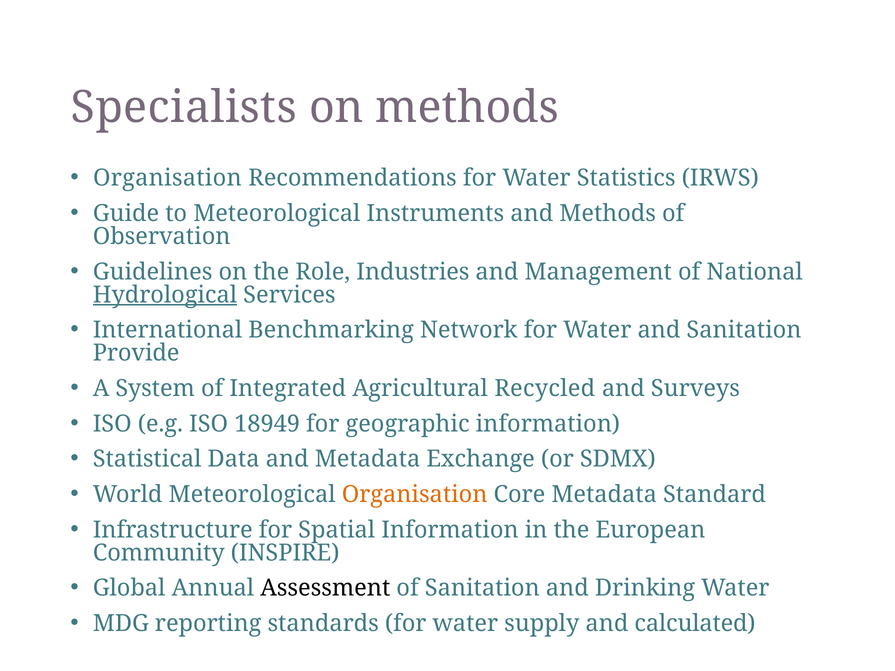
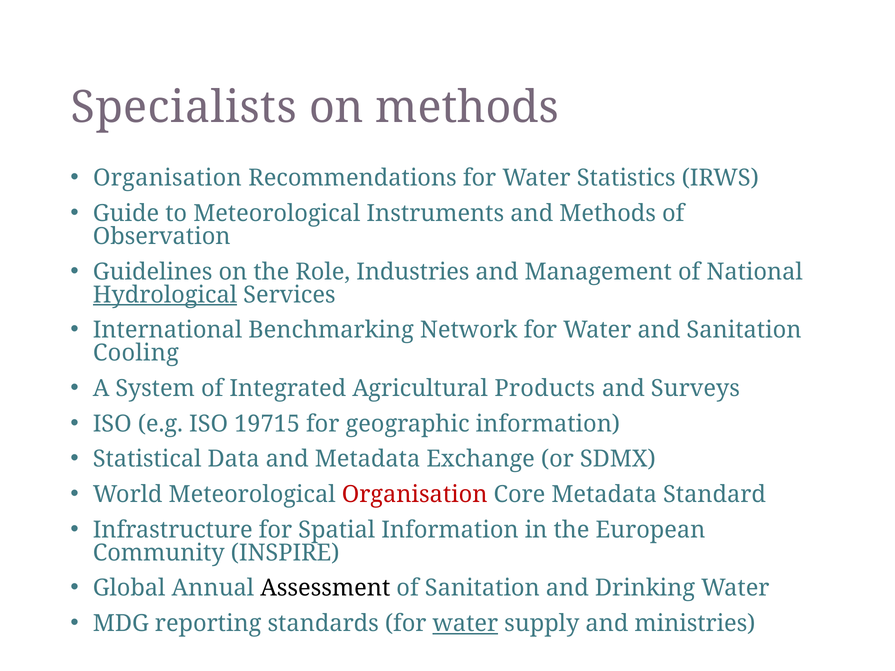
Provide: Provide -> Cooling (136, 353)
Recycled: Recycled -> Products (545, 389)
18949: 18949 -> 19715 (267, 424)
Organisation colour: orange -> red (415, 495)
water underline: none -> present (465, 624)
calculated: calculated -> ministries (695, 624)
